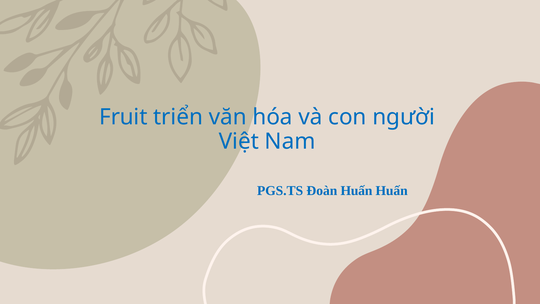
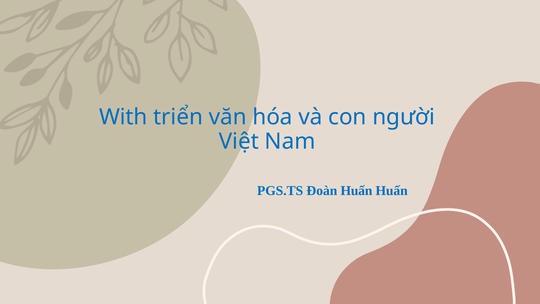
Fruit: Fruit -> With (123, 117)
